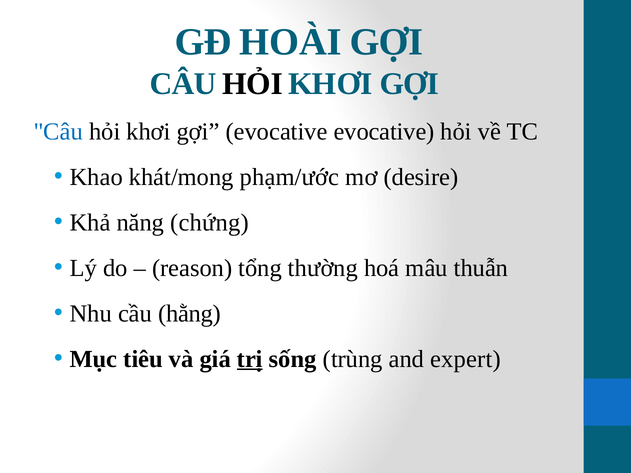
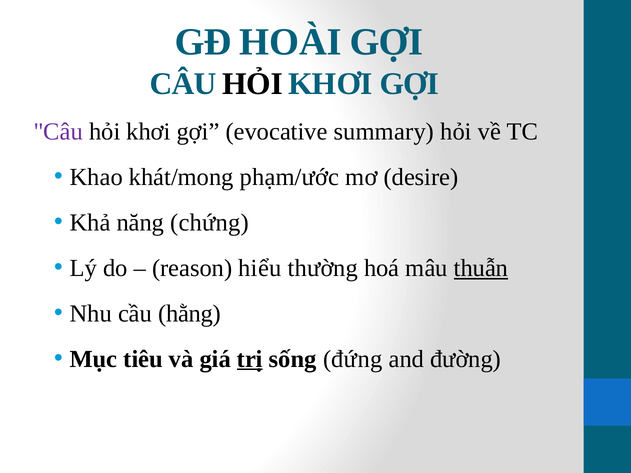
Câu colour: blue -> purple (58, 132)
evocative evocative: evocative -> summary (384, 132)
tổng: tổng -> hiểu (260, 268)
thuẫn underline: none -> present (481, 268)
trùng: trùng -> đứng (353, 359)
expert: expert -> đường (466, 359)
